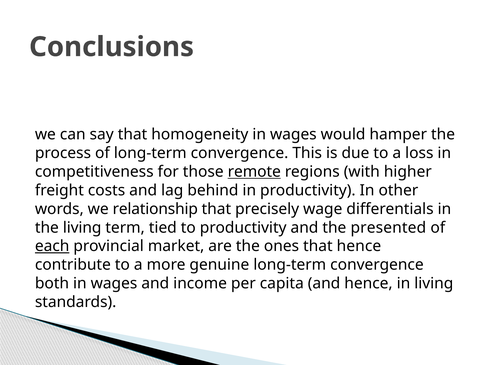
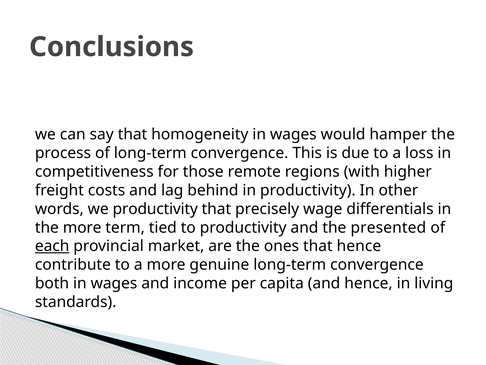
remote underline: present -> none (254, 171)
we relationship: relationship -> productivity (155, 209)
the living: living -> more (82, 227)
